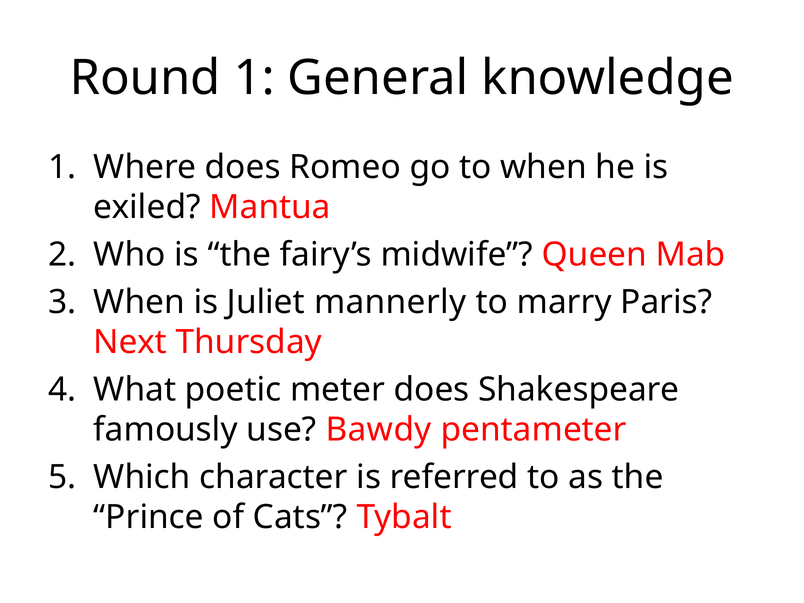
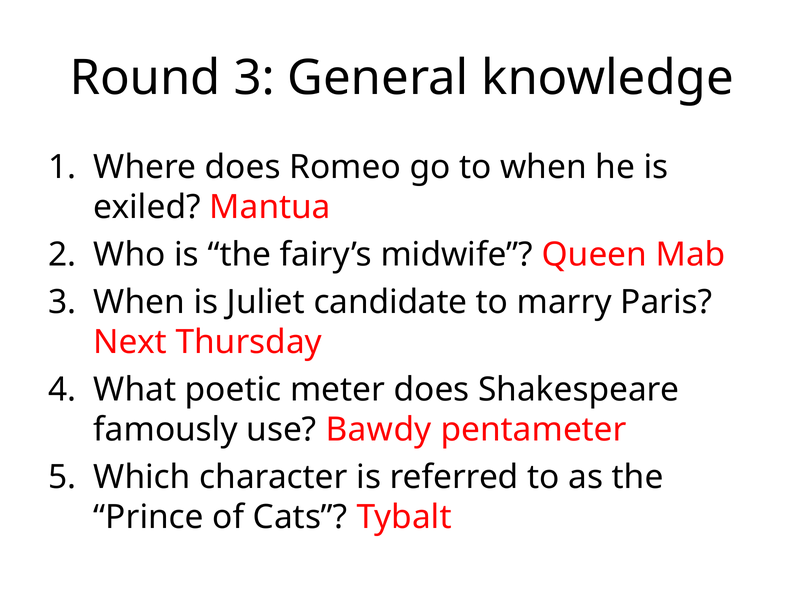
Round 1: 1 -> 3 (254, 78)
mannerly: mannerly -> candidate (390, 302)
